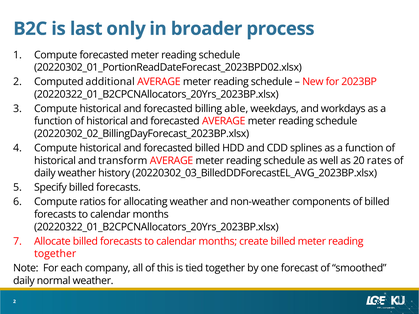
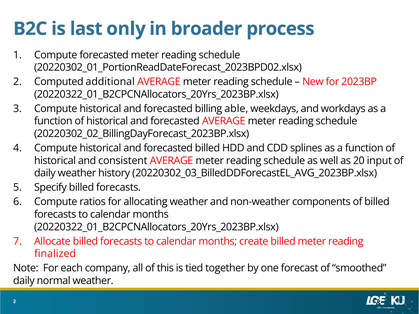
transform: transform -> consistent (123, 161)
rates: rates -> input (379, 161)
together: together -> finalized (55, 254)
